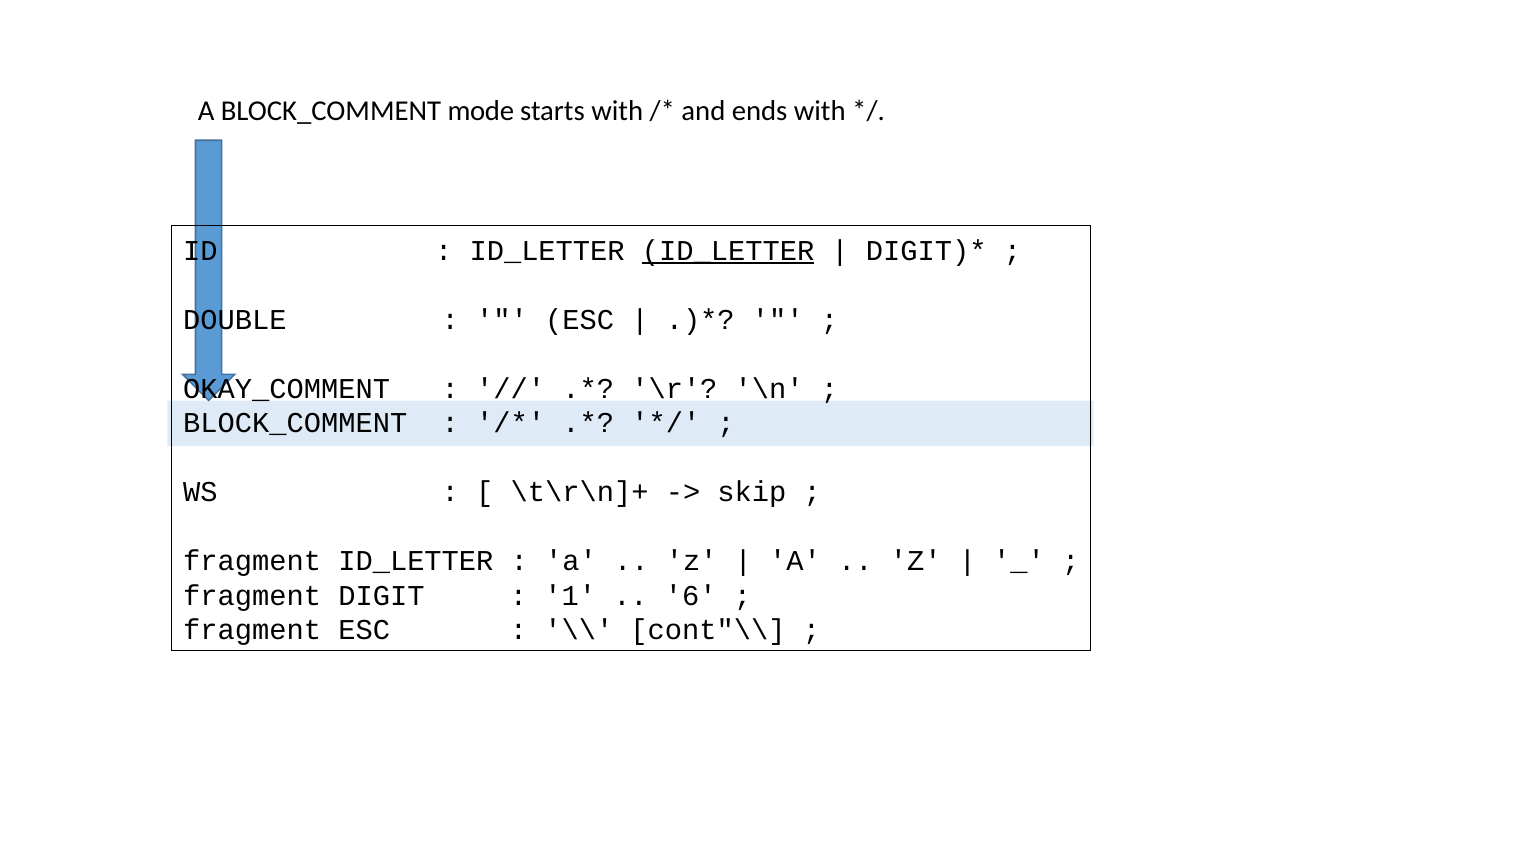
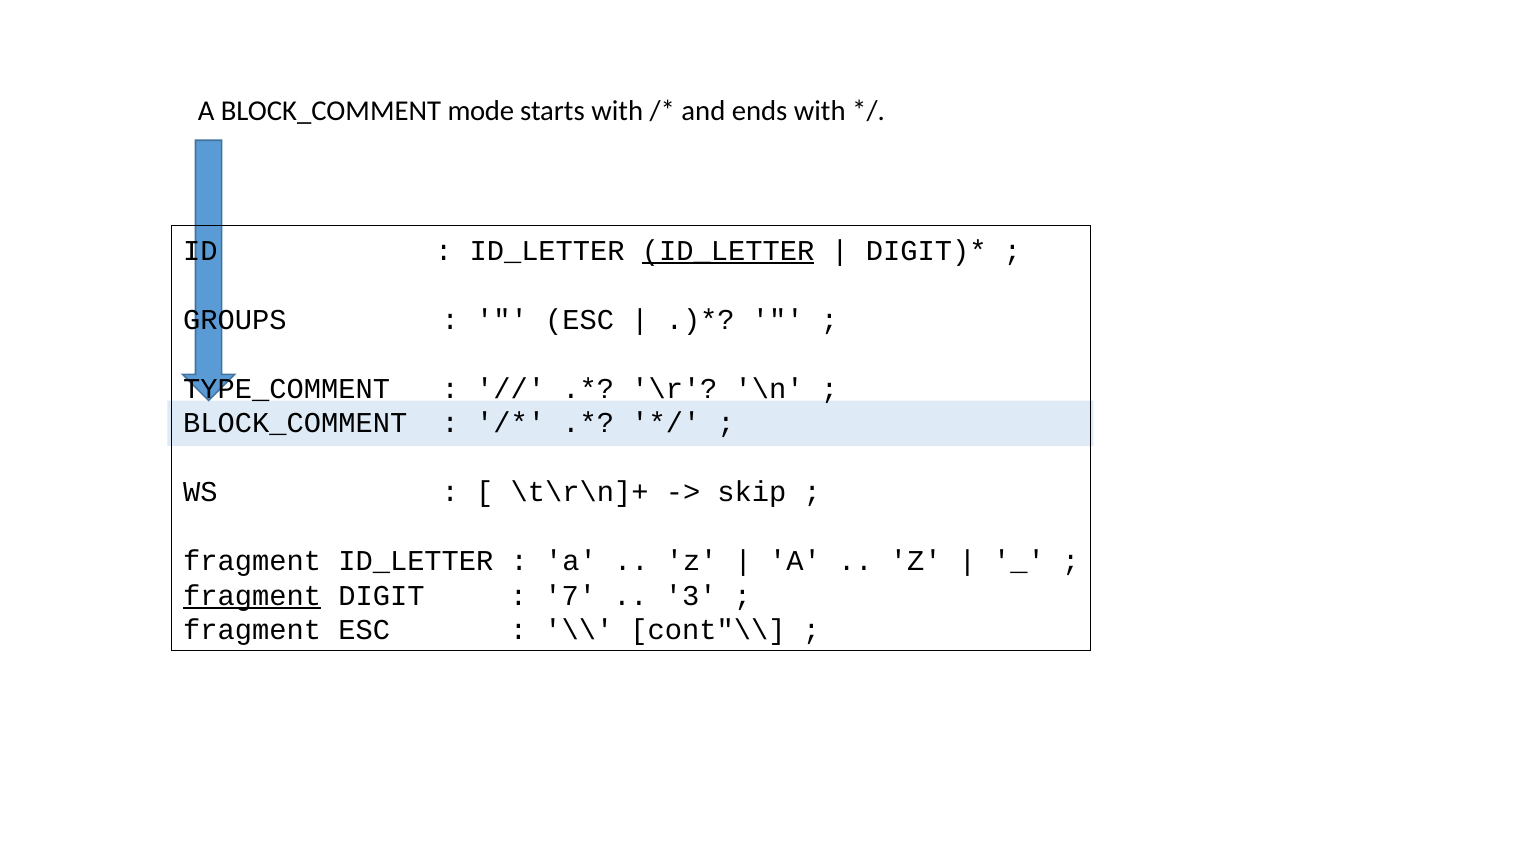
DOUBLE: DOUBLE -> GROUPS (235, 320)
OKAY_COMMENT: OKAY_COMMENT -> TYPE_COMMENT (287, 389)
fragment underline: none -> present (252, 595)
1: 1 -> 7 (570, 595)
6: 6 -> 3 (691, 595)
